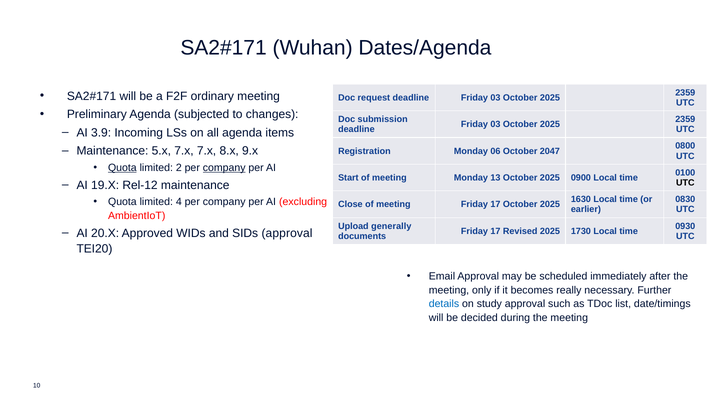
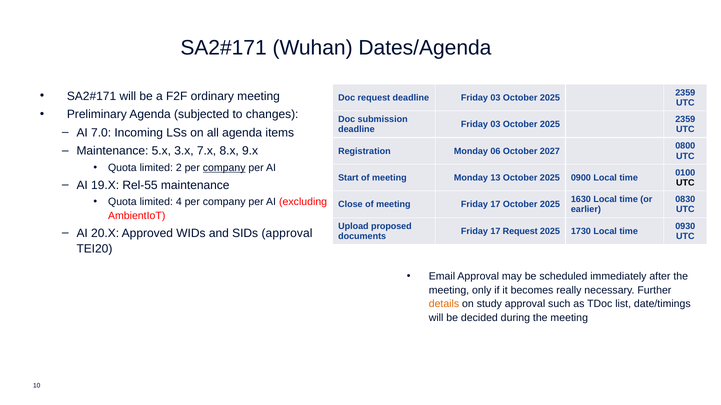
3.9: 3.9 -> 7.0 (101, 133)
5.x 7.x: 7.x -> 3.x (184, 151)
2047: 2047 -> 2027 (550, 151)
Quota underline: present -> none (122, 168)
Rel-12: Rel-12 -> Rel-55 (140, 185)
generally: generally -> proposed (391, 226)
17 Revised: Revised -> Request (520, 231)
details colour: blue -> orange (444, 304)
